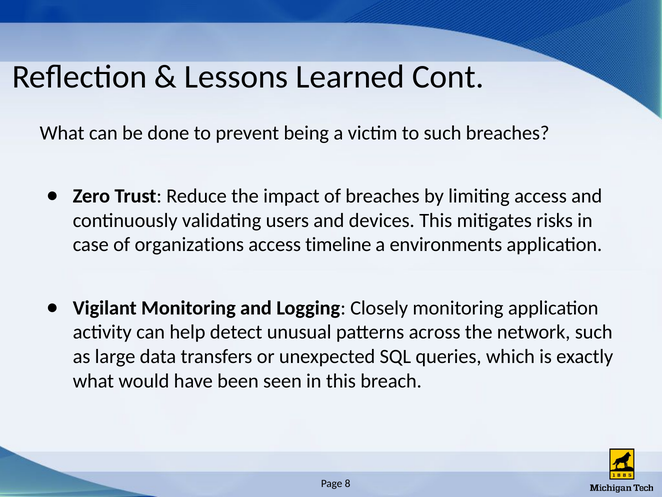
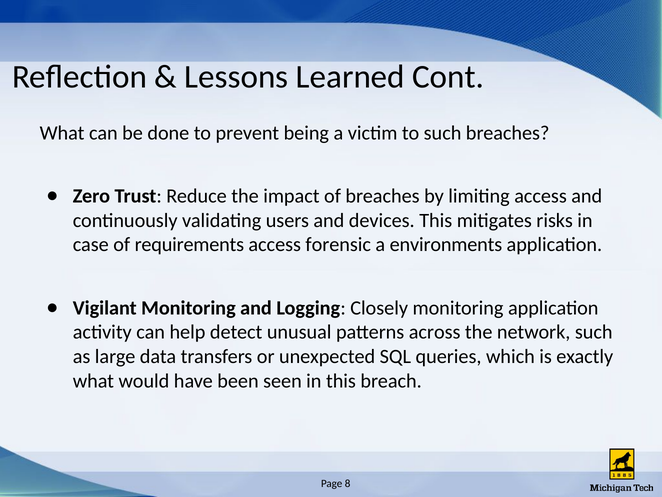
organizations: organizations -> requirements (189, 244)
timeline: timeline -> forensic (338, 244)
